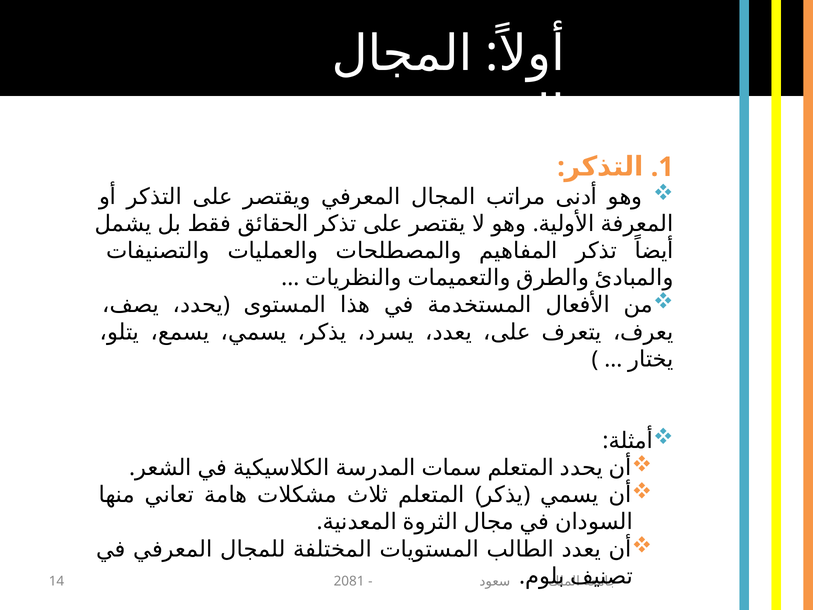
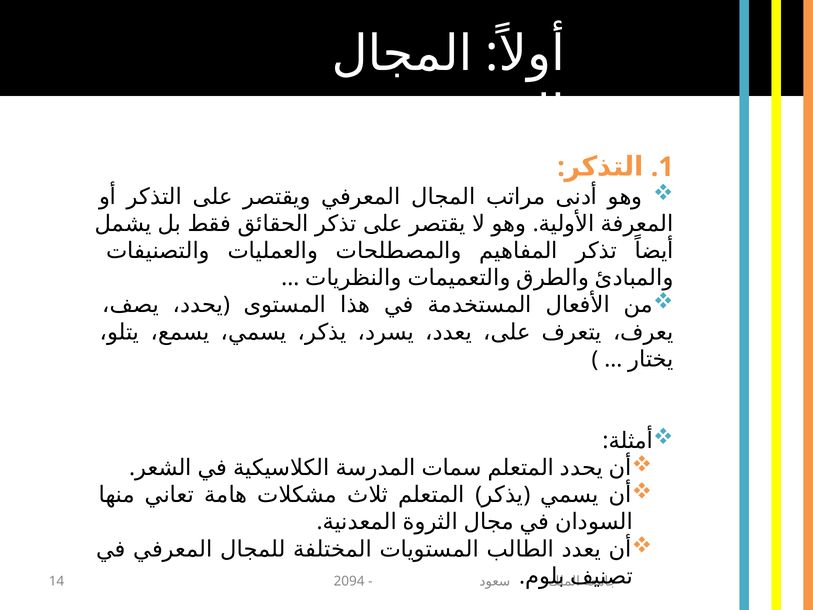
2081: 2081 -> 2094 (349, 581)
